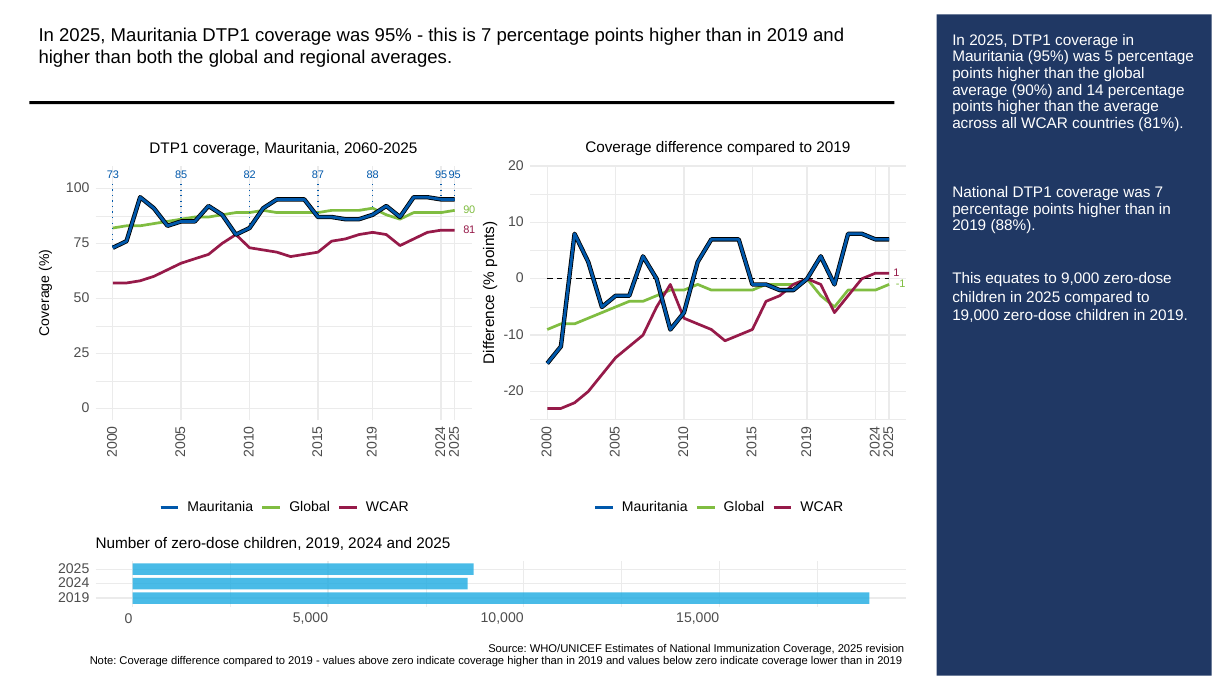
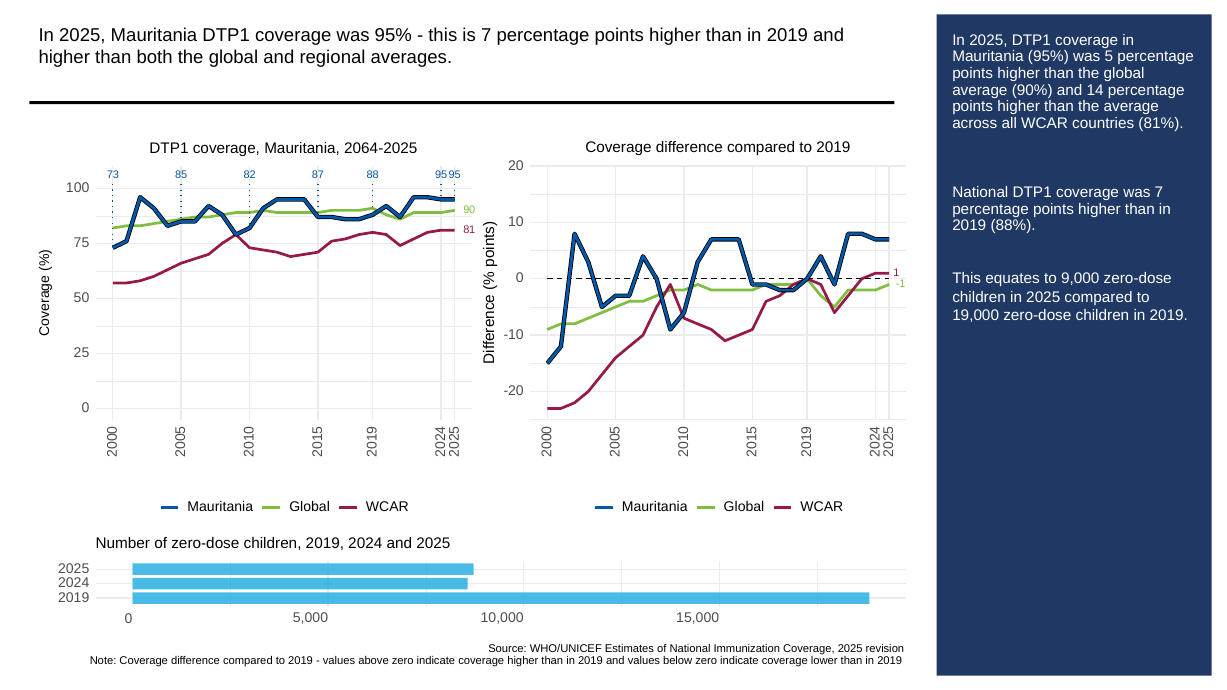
2060-2025: 2060-2025 -> 2064-2025 (381, 148)
